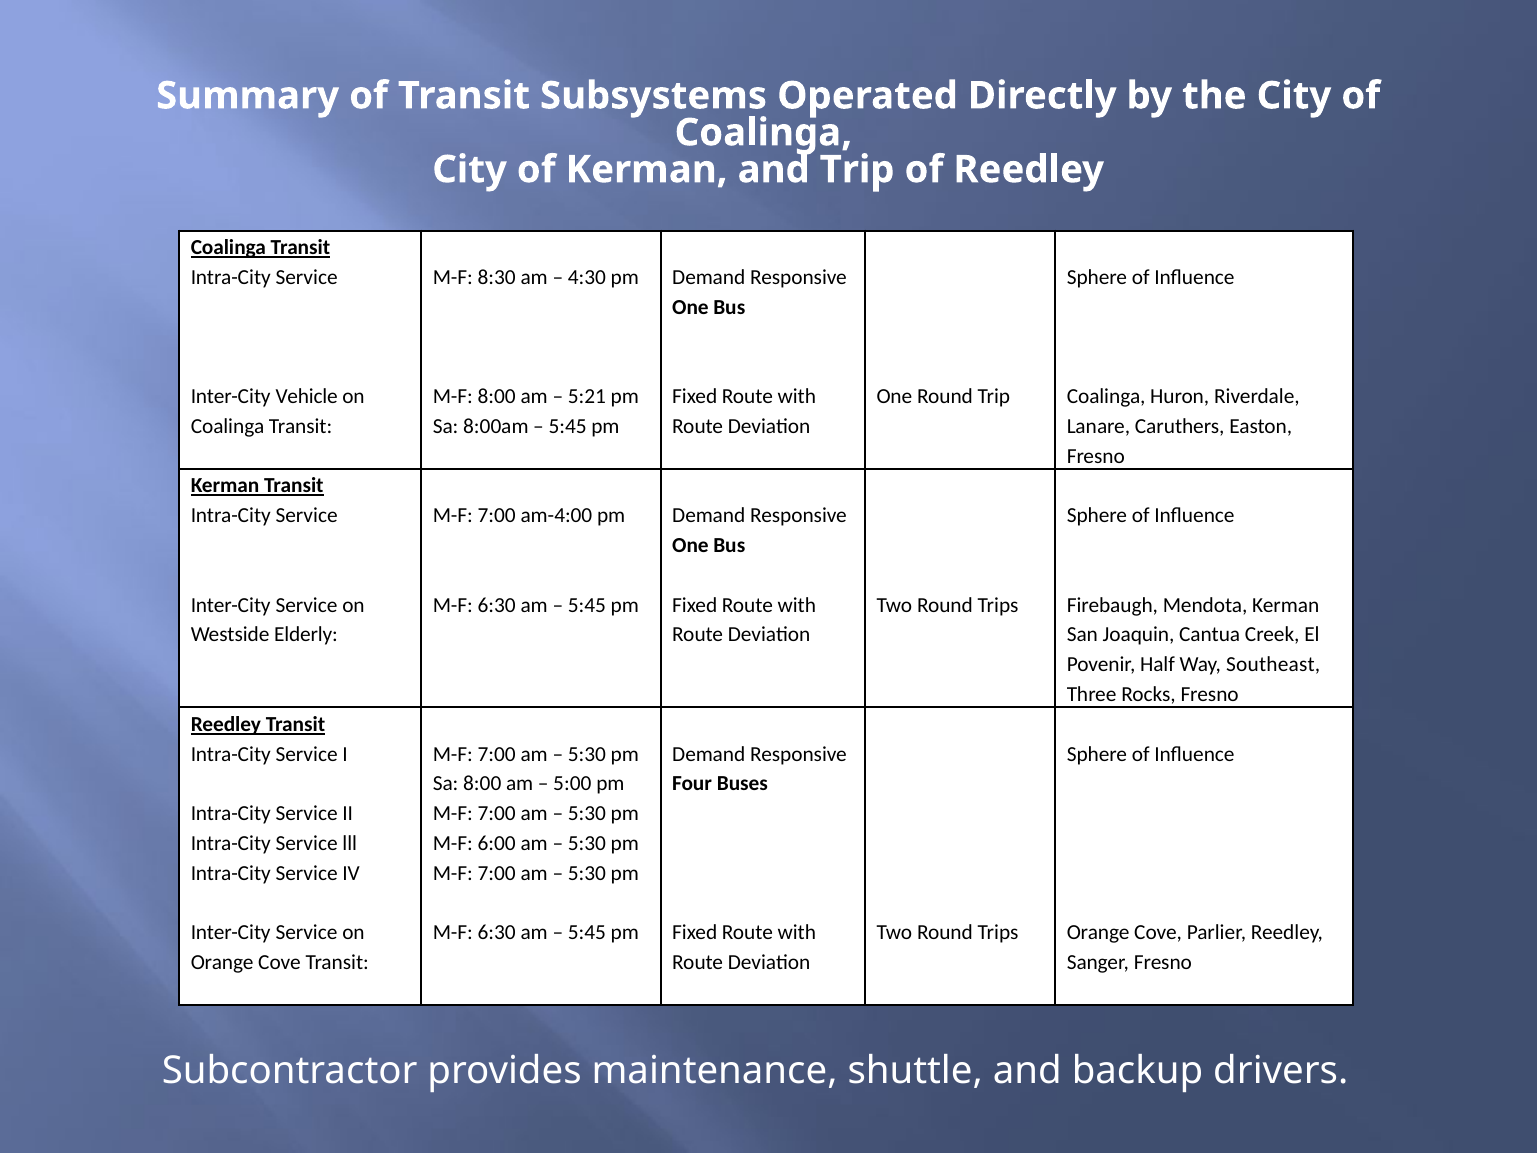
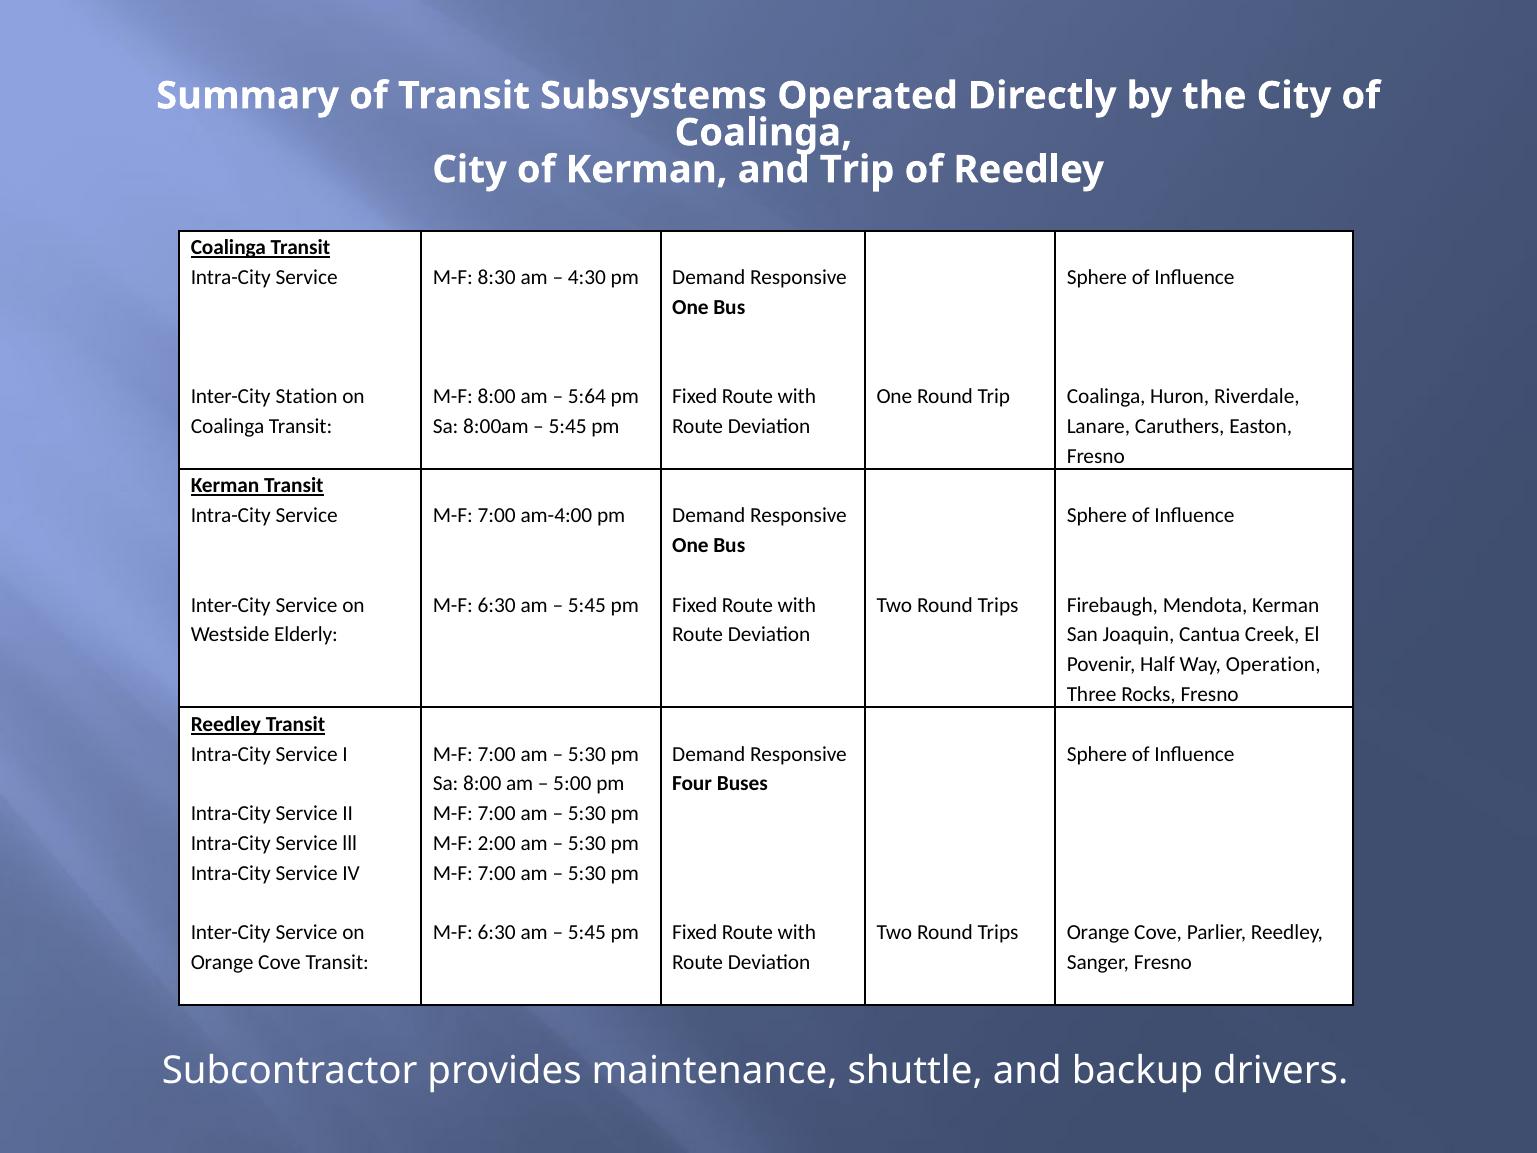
Vehicle: Vehicle -> Station (307, 396)
5:21: 5:21 -> 5:64 (587, 396)
Southeast: Southeast -> Operation (1273, 664)
6:00: 6:00 -> 2:00 (497, 843)
